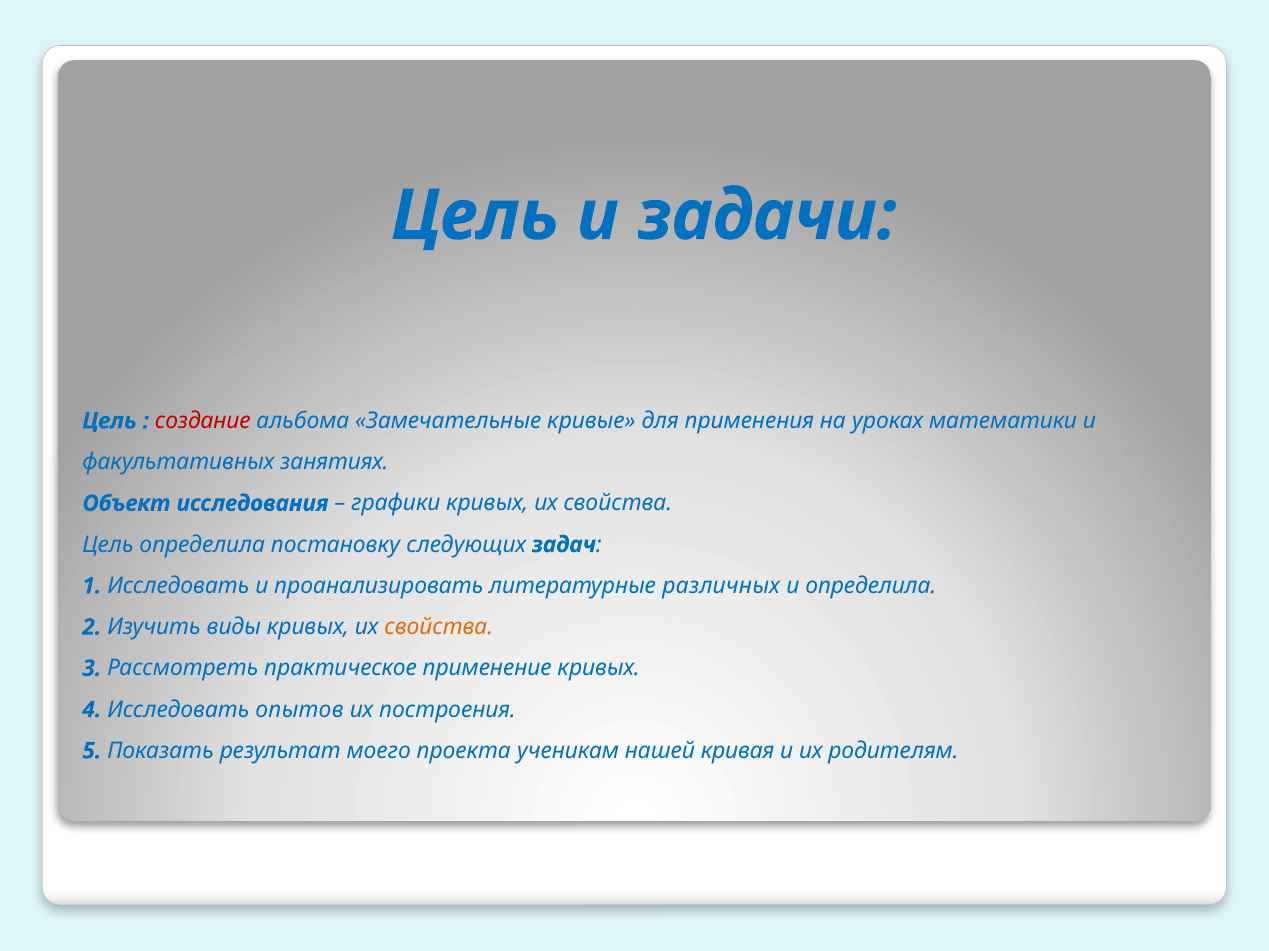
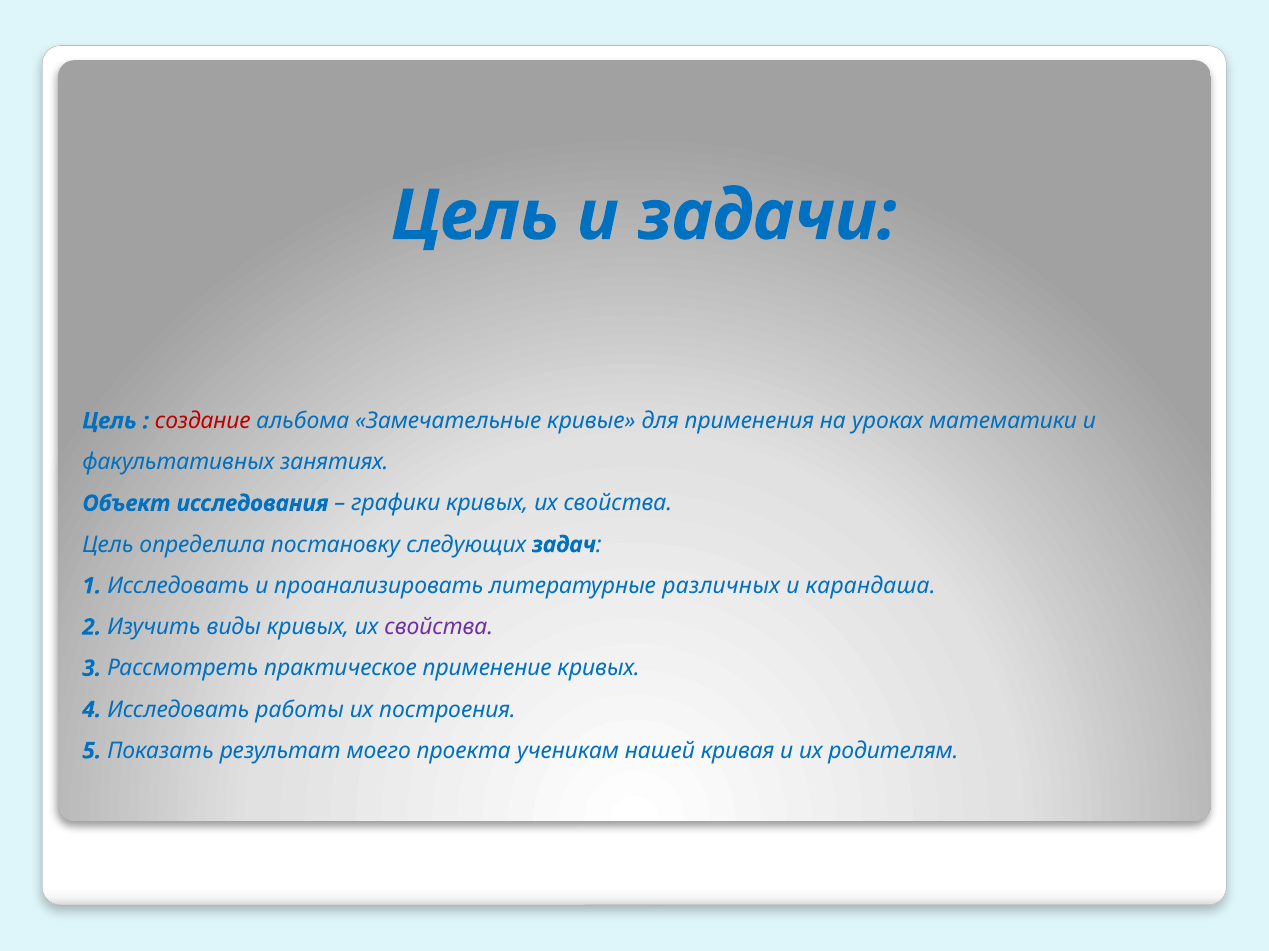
и определила: определила -> карандаша (871, 586)
свойства colour: orange -> purple (439, 628)
опытов: опытов -> работы (300, 710)
